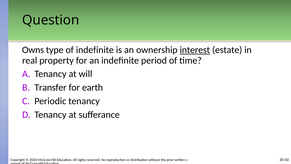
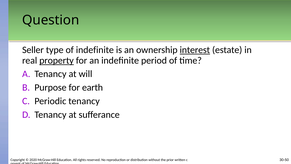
Owns: Owns -> Seller (33, 50)
property underline: none -> present (57, 60)
Transfer: Transfer -> Purpose (50, 87)
